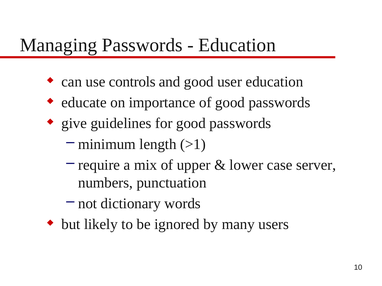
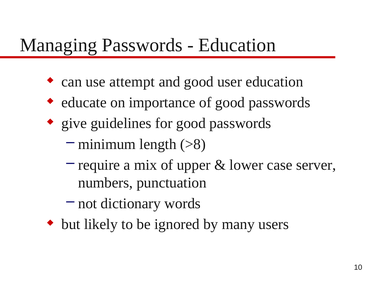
controls: controls -> attempt (132, 82)
>1: >1 -> >8 (193, 144)
